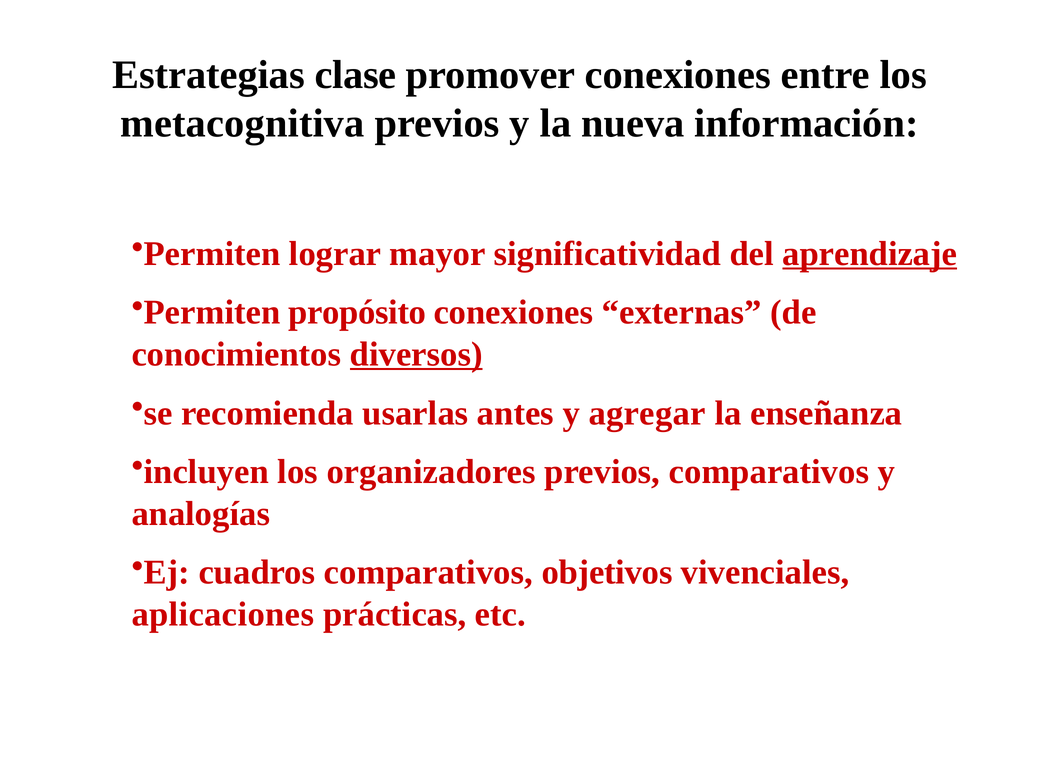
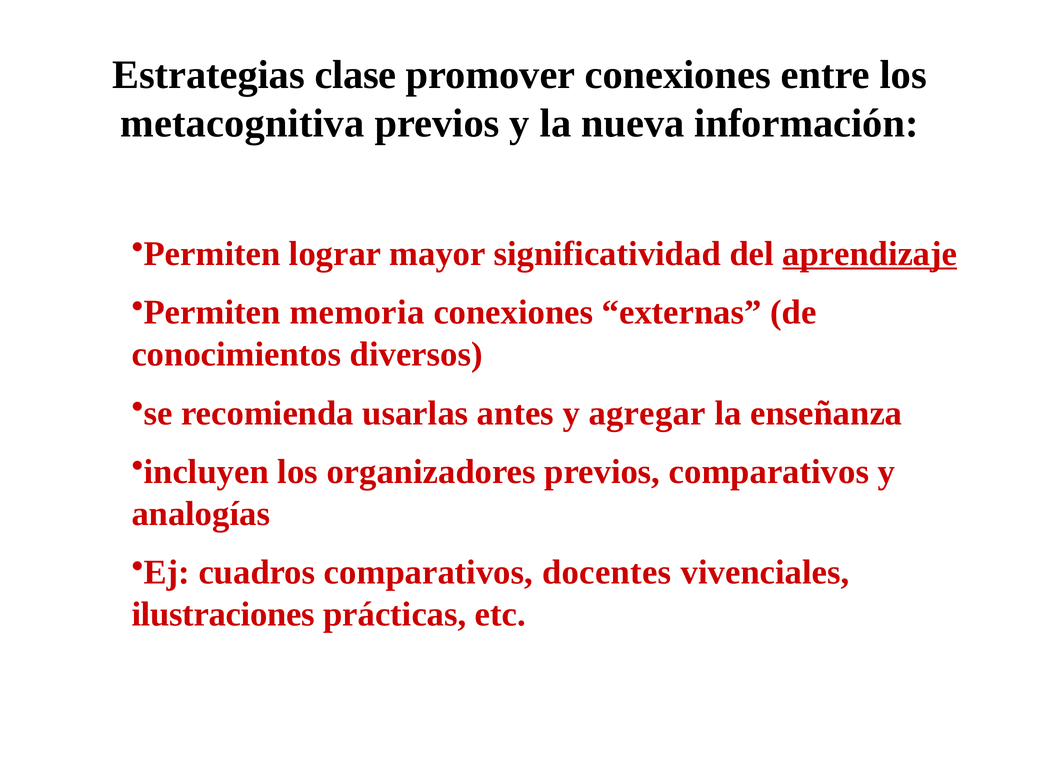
propósito: propósito -> memoria (357, 313)
diversos underline: present -> none (416, 354)
objetivos: objetivos -> docentes (607, 573)
aplicaciones: aplicaciones -> ilustraciones (223, 614)
